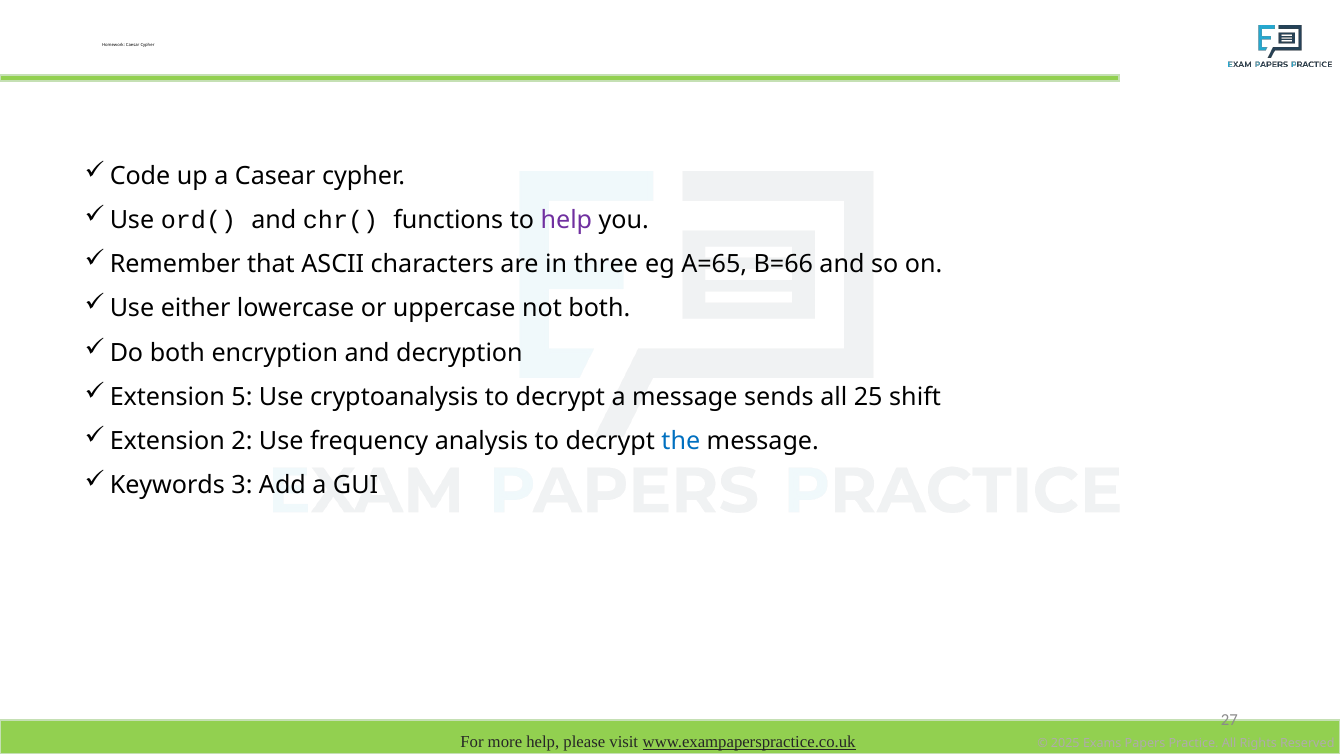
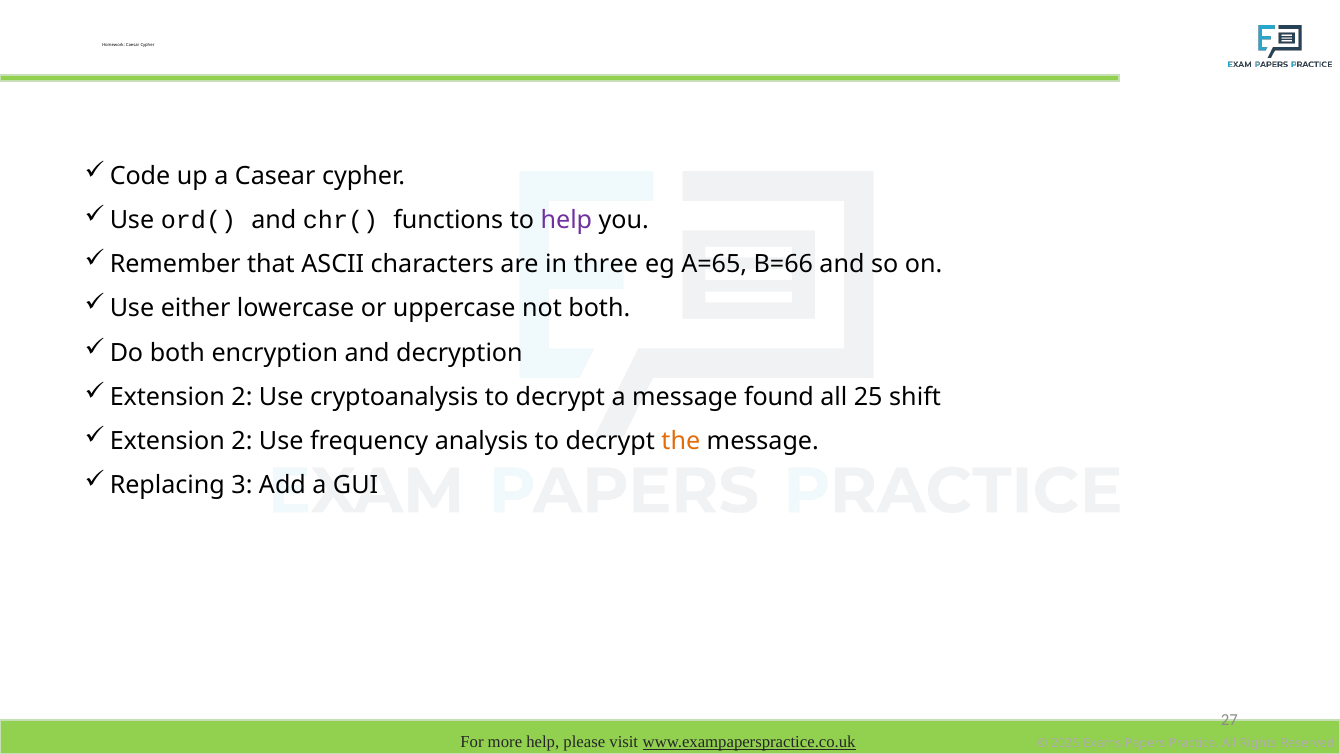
5: 5 -> 2 (242, 397)
sends: sends -> found (779, 397)
the colour: blue -> orange (681, 441)
Keywords: Keywords -> Replacing (167, 485)
